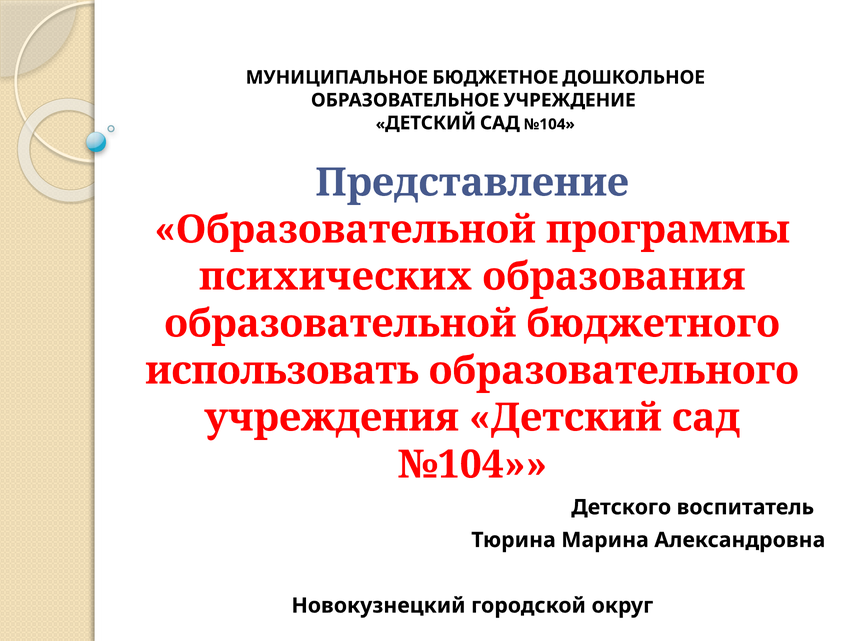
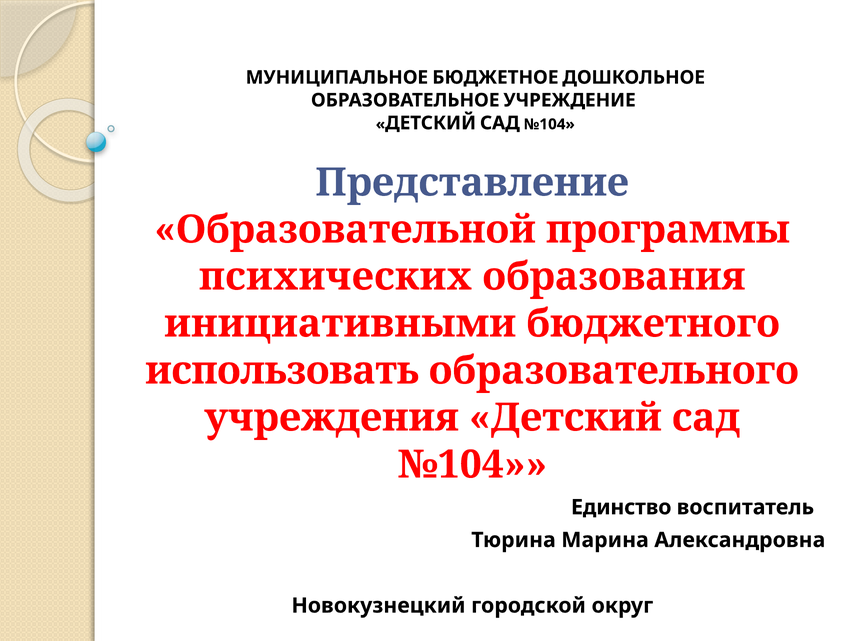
образовательной: образовательной -> инициативными (340, 323)
Детского: Детского -> Единство (621, 507)
